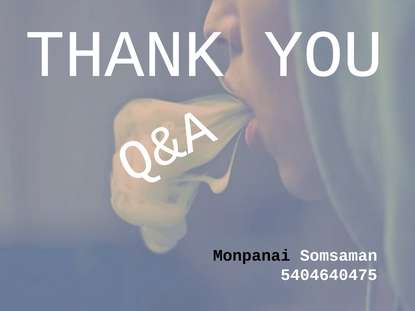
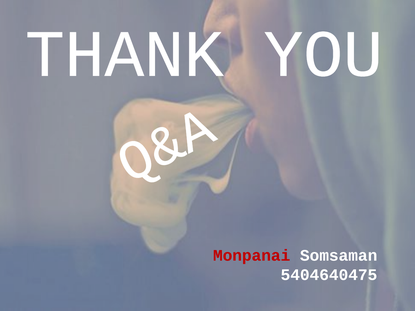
Monpanai colour: black -> red (252, 256)
